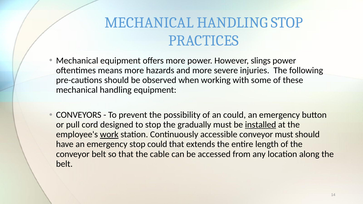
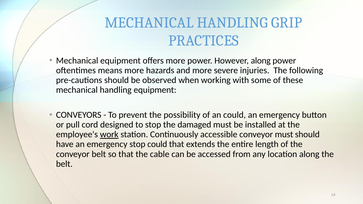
HANDLING STOP: STOP -> GRIP (287, 23)
However slings: slings -> along (261, 61)
gradually: gradually -> damaged (194, 125)
installed underline: present -> none (261, 125)
